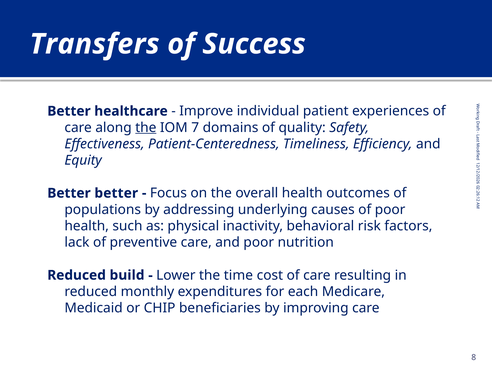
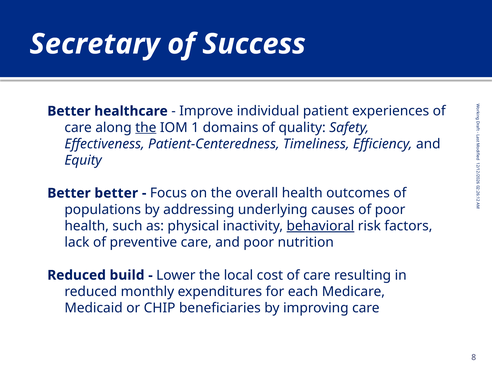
Transfers: Transfers -> Secretary (95, 44)
IOM 7: 7 -> 1 (195, 128)
behavioral underline: none -> present (320, 226)
time: time -> local (238, 275)
